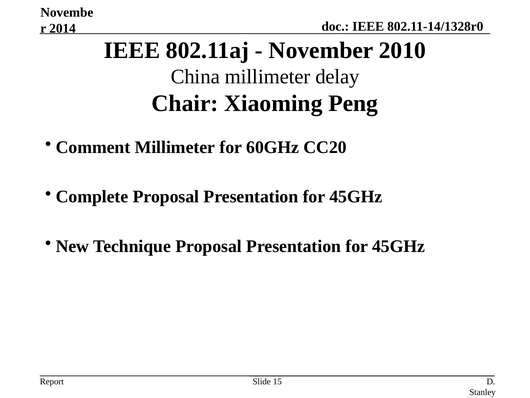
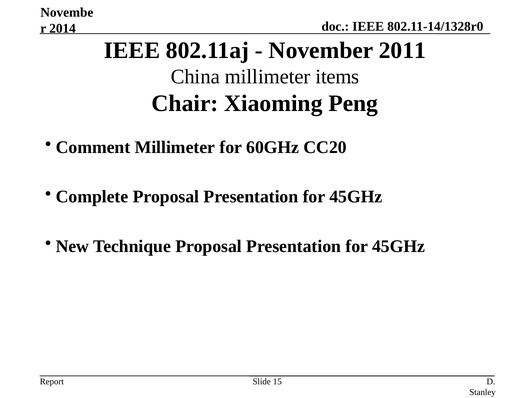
2010: 2010 -> 2011 (402, 50)
delay: delay -> items (337, 77)
